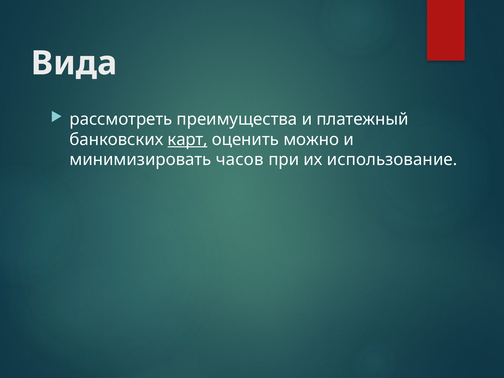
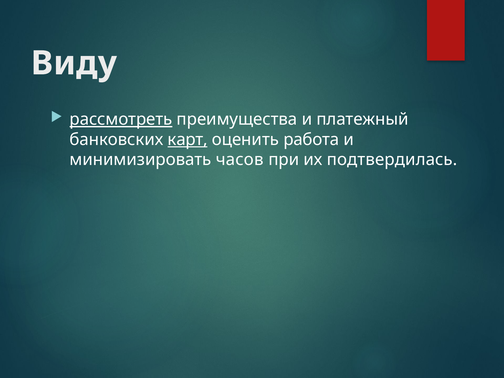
Вида: Вида -> Виду (74, 63)
рассмотреть underline: none -> present (121, 119)
можно: можно -> работа (311, 140)
использование: использование -> подтвердилась (392, 160)
